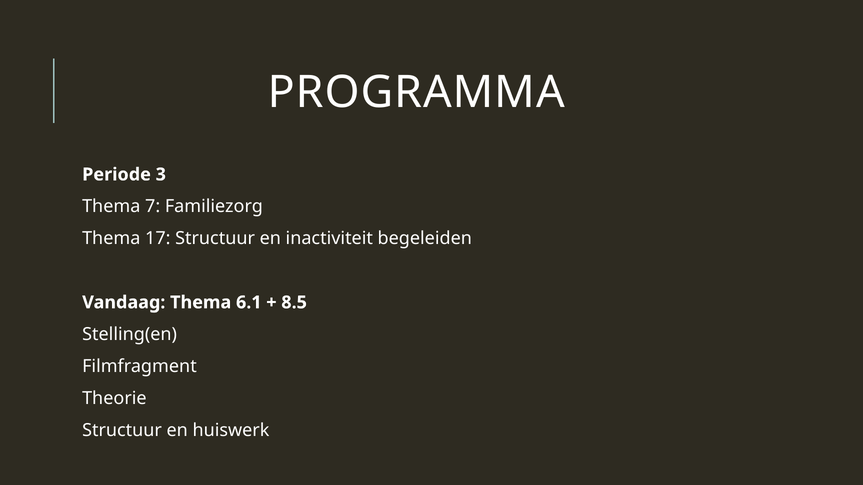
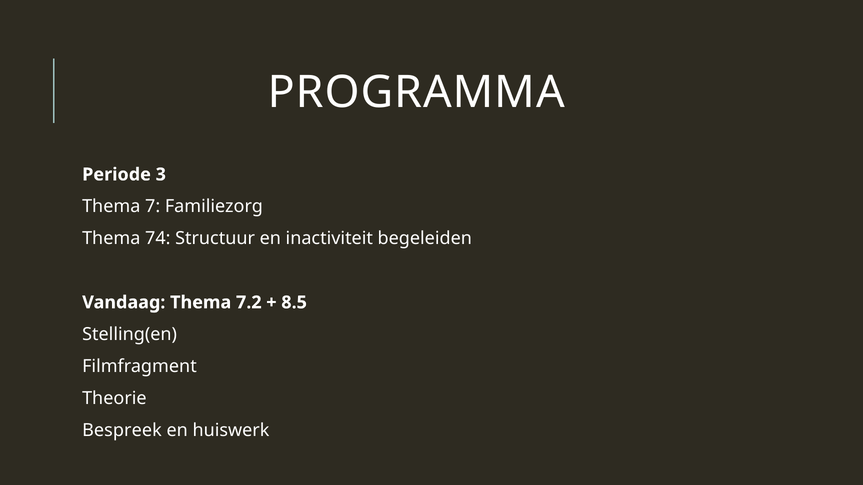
17: 17 -> 74 (158, 239)
6.1: 6.1 -> 7.2 (249, 303)
Structuur: Structuur -> Bespreek (122, 431)
